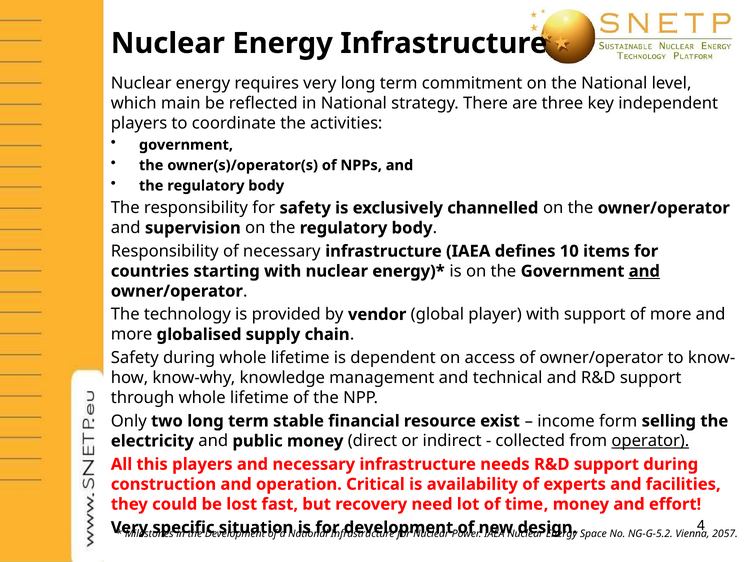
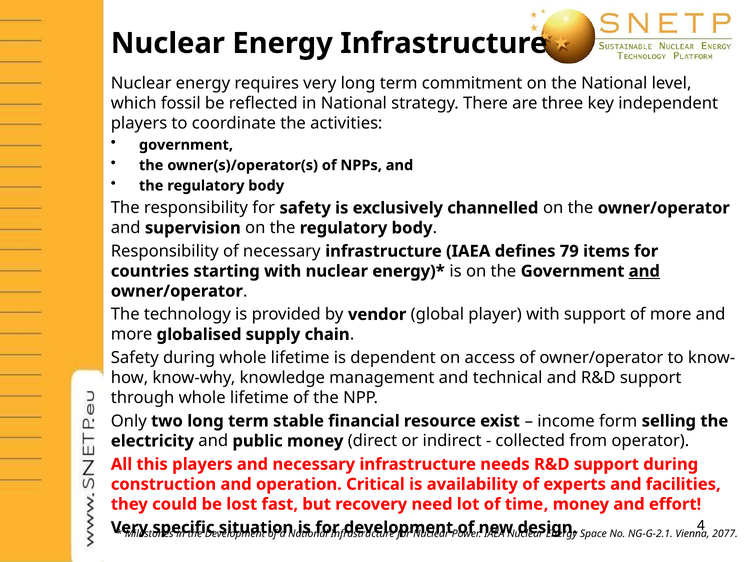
main: main -> fossil (181, 104)
10: 10 -> 79 (569, 251)
operator underline: present -> none (650, 441)
NG-G-5.2: NG-G-5.2 -> NG-G-2.1 (650, 534)
2057: 2057 -> 2077 (725, 534)
